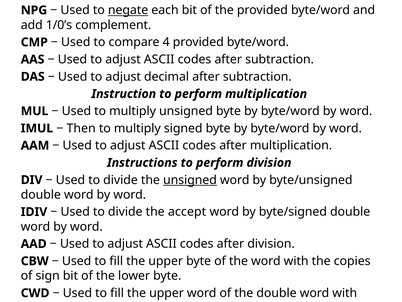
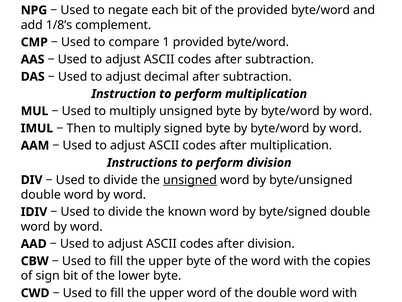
negate underline: present -> none (128, 10)
1/0’s: 1/0’s -> 1/8’s (59, 25)
4: 4 -> 1 (166, 42)
accept: accept -> known (187, 212)
